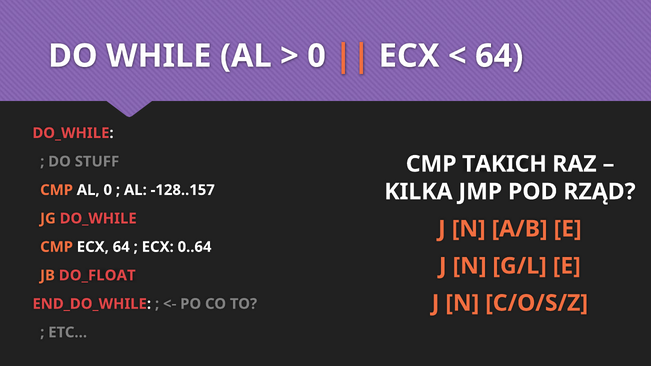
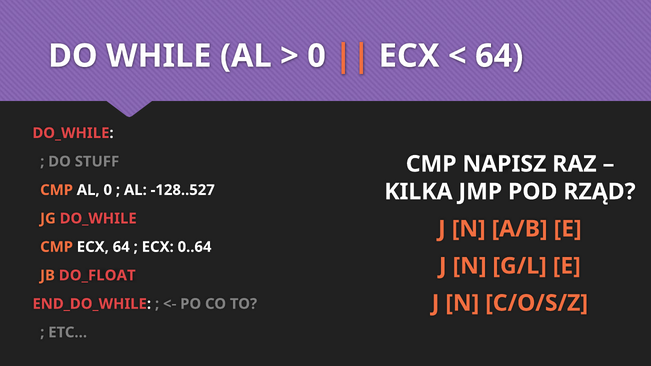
TAKICH: TAKICH -> NAPISZ (504, 164)
-128..157: -128..157 -> -128..527 (183, 190)
